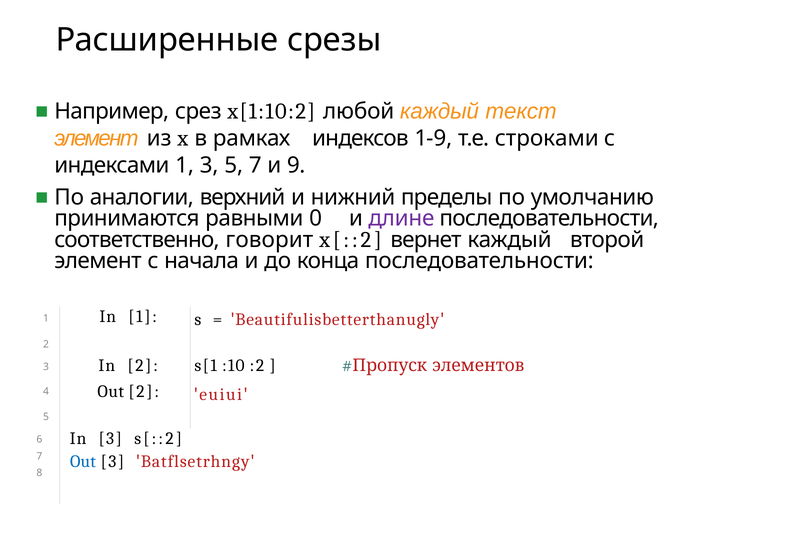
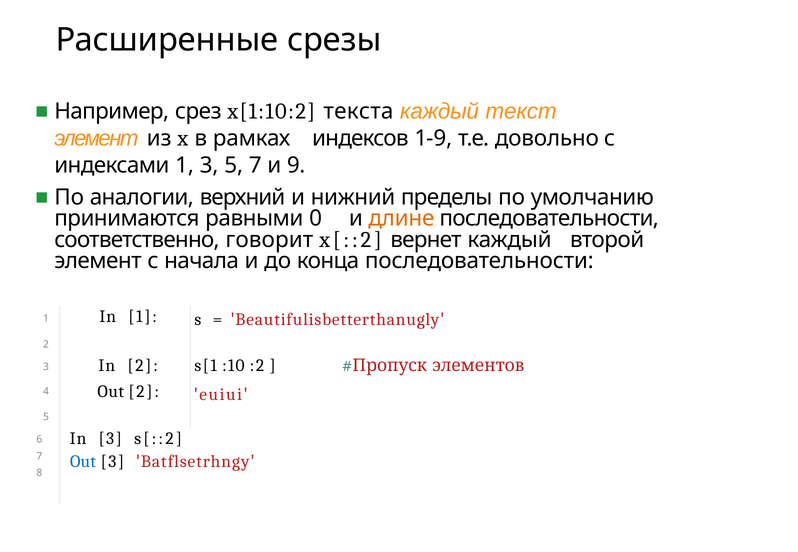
любой: любой -> текста (358, 111)
строками: строками -> довольно (547, 138)
длине colour: purple -> orange (401, 219)
